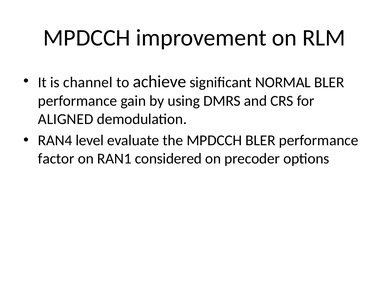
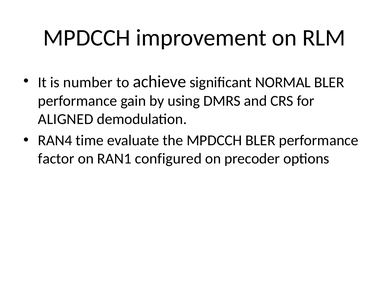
channel: channel -> number (88, 82)
level: level -> time (90, 140)
considered: considered -> configured (168, 158)
